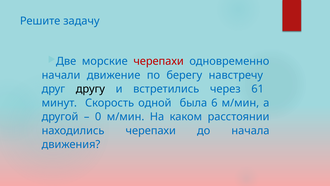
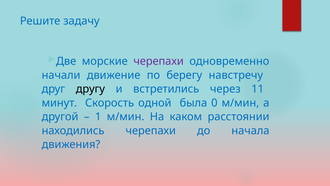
черепахи colour: red -> purple (159, 61)
61: 61 -> 11 (258, 89)
6: 6 -> 0 (214, 103)
0: 0 -> 1 (98, 117)
